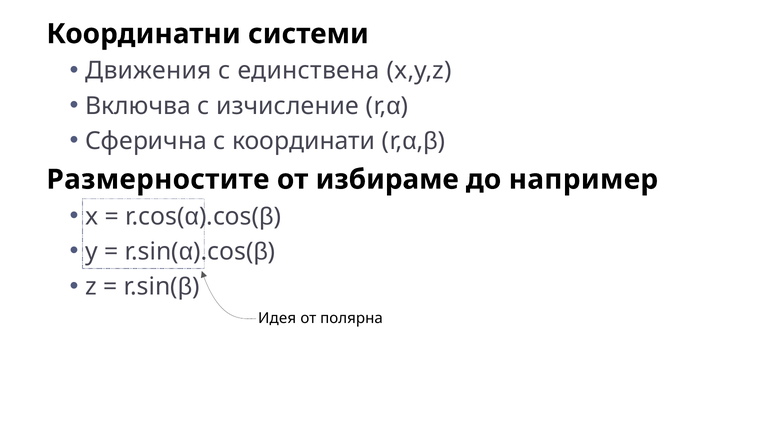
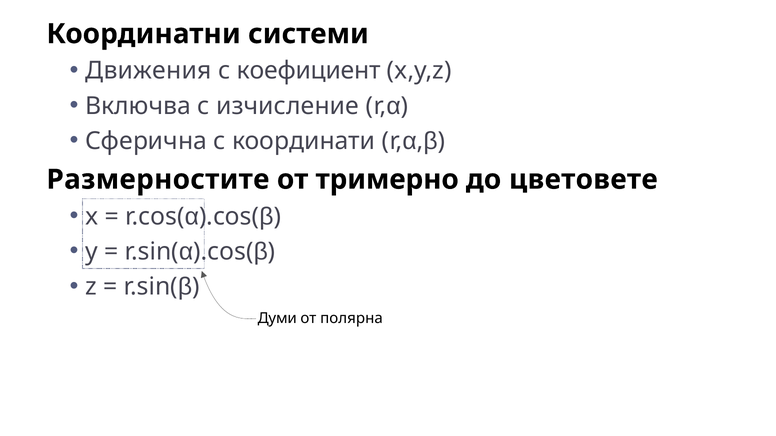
единствена: единствена -> коефициент (309, 71)
избираме: избираме -> тримерно (387, 180)
например: например -> цветовете (583, 180)
Идея: Идея -> Думи (277, 318)
